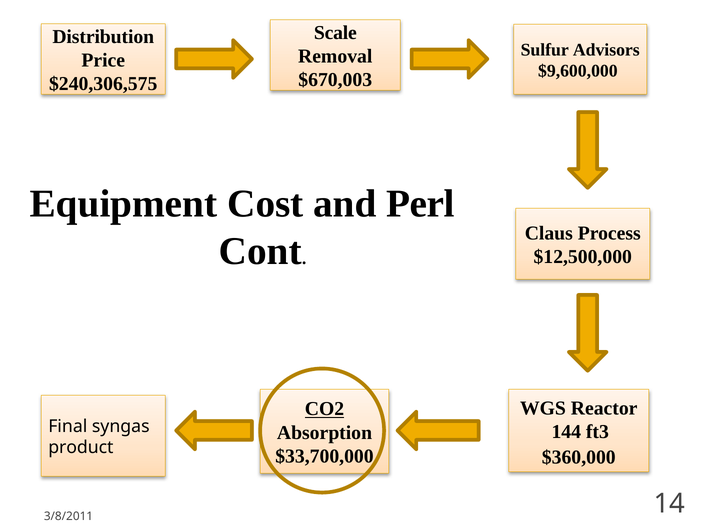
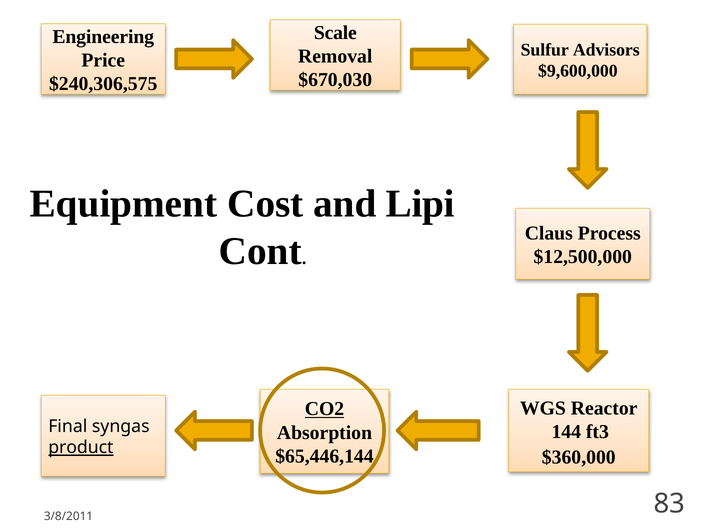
Distribution: Distribution -> Engineering (103, 37)
$670,003: $670,003 -> $670,030 (335, 80)
Perl: Perl -> Lipi (420, 204)
product underline: none -> present (81, 448)
$33,700,000: $33,700,000 -> $65,446,144 (324, 456)
14: 14 -> 83 (669, 504)
